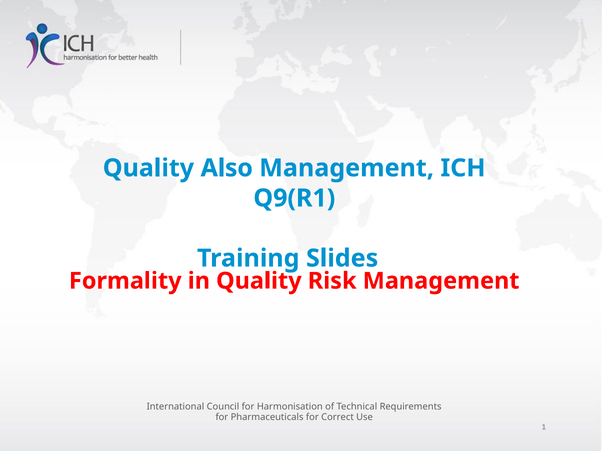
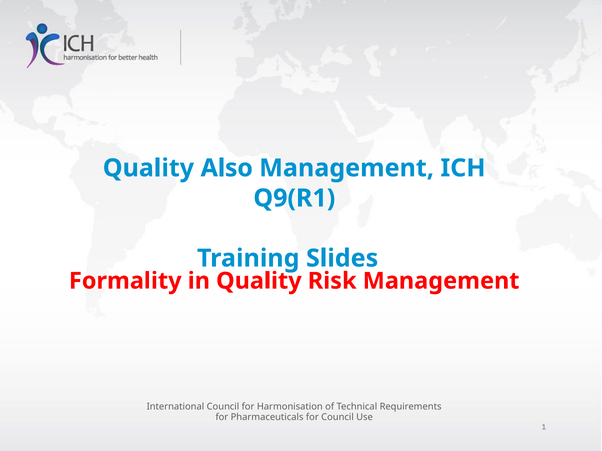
for Correct: Correct -> Council (338, 418)
